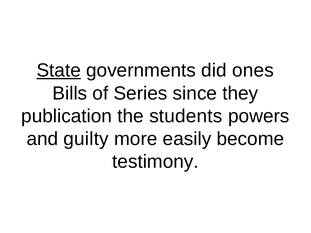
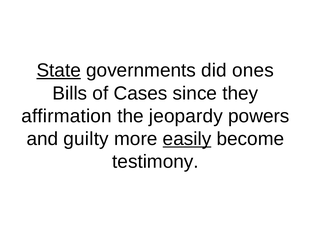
Series: Series -> Cases (141, 93)
publication: publication -> affirmation (67, 116)
students: students -> jeopardy (186, 116)
easily underline: none -> present (187, 139)
